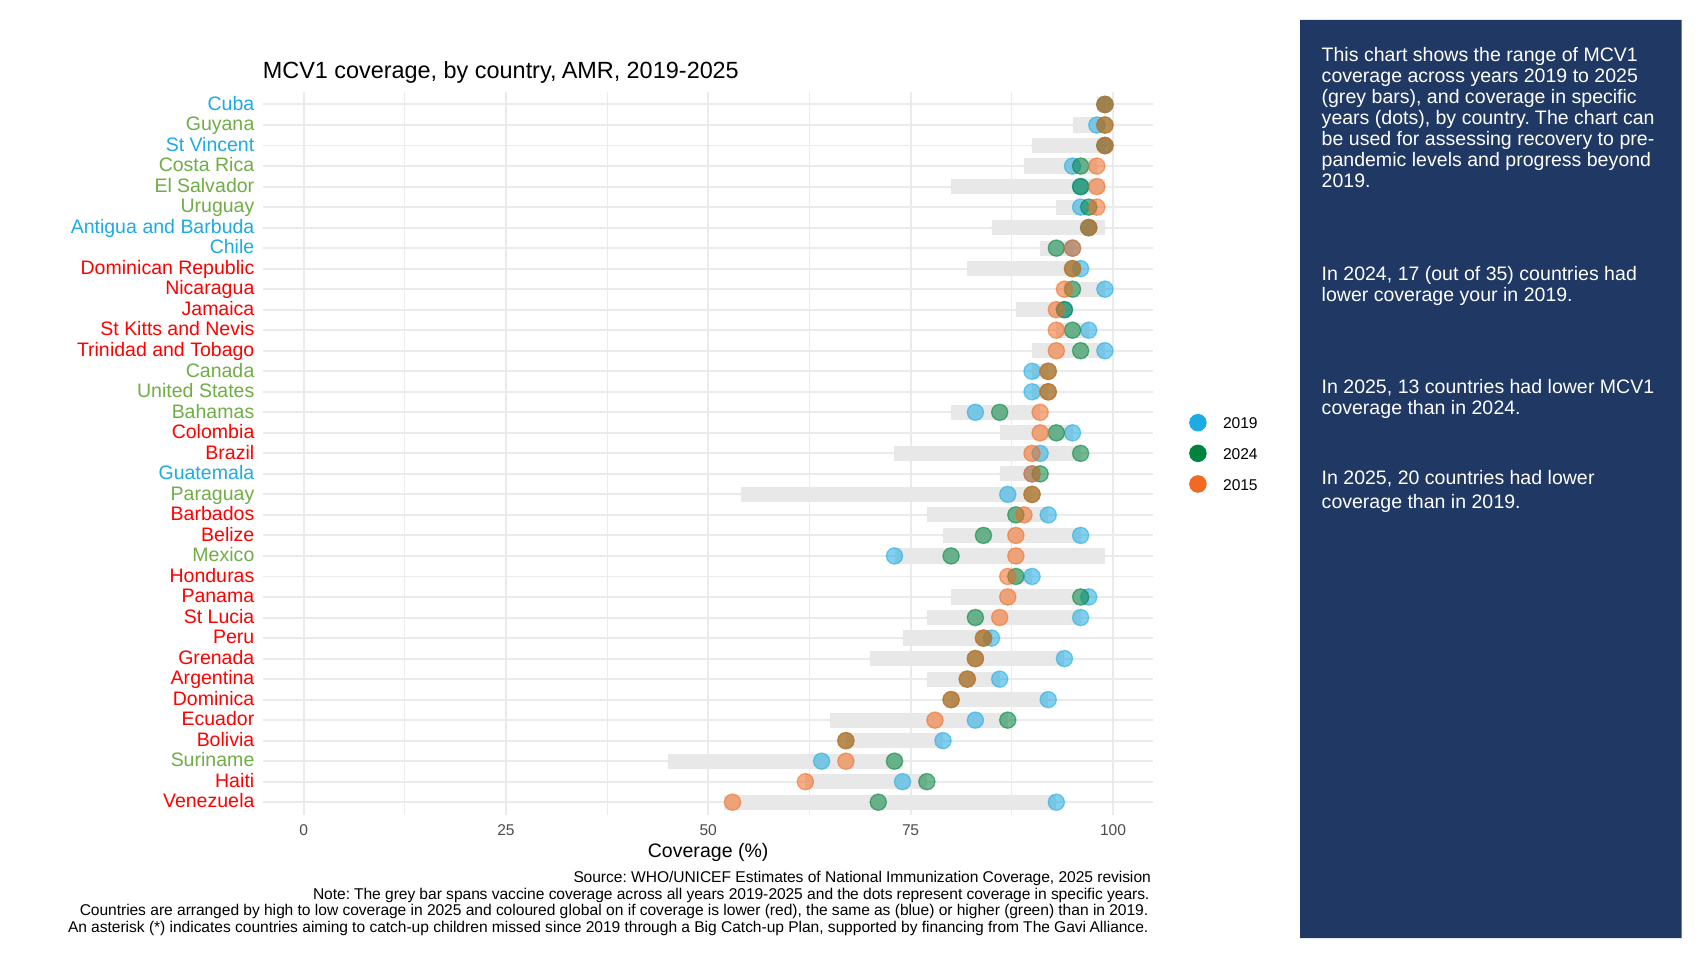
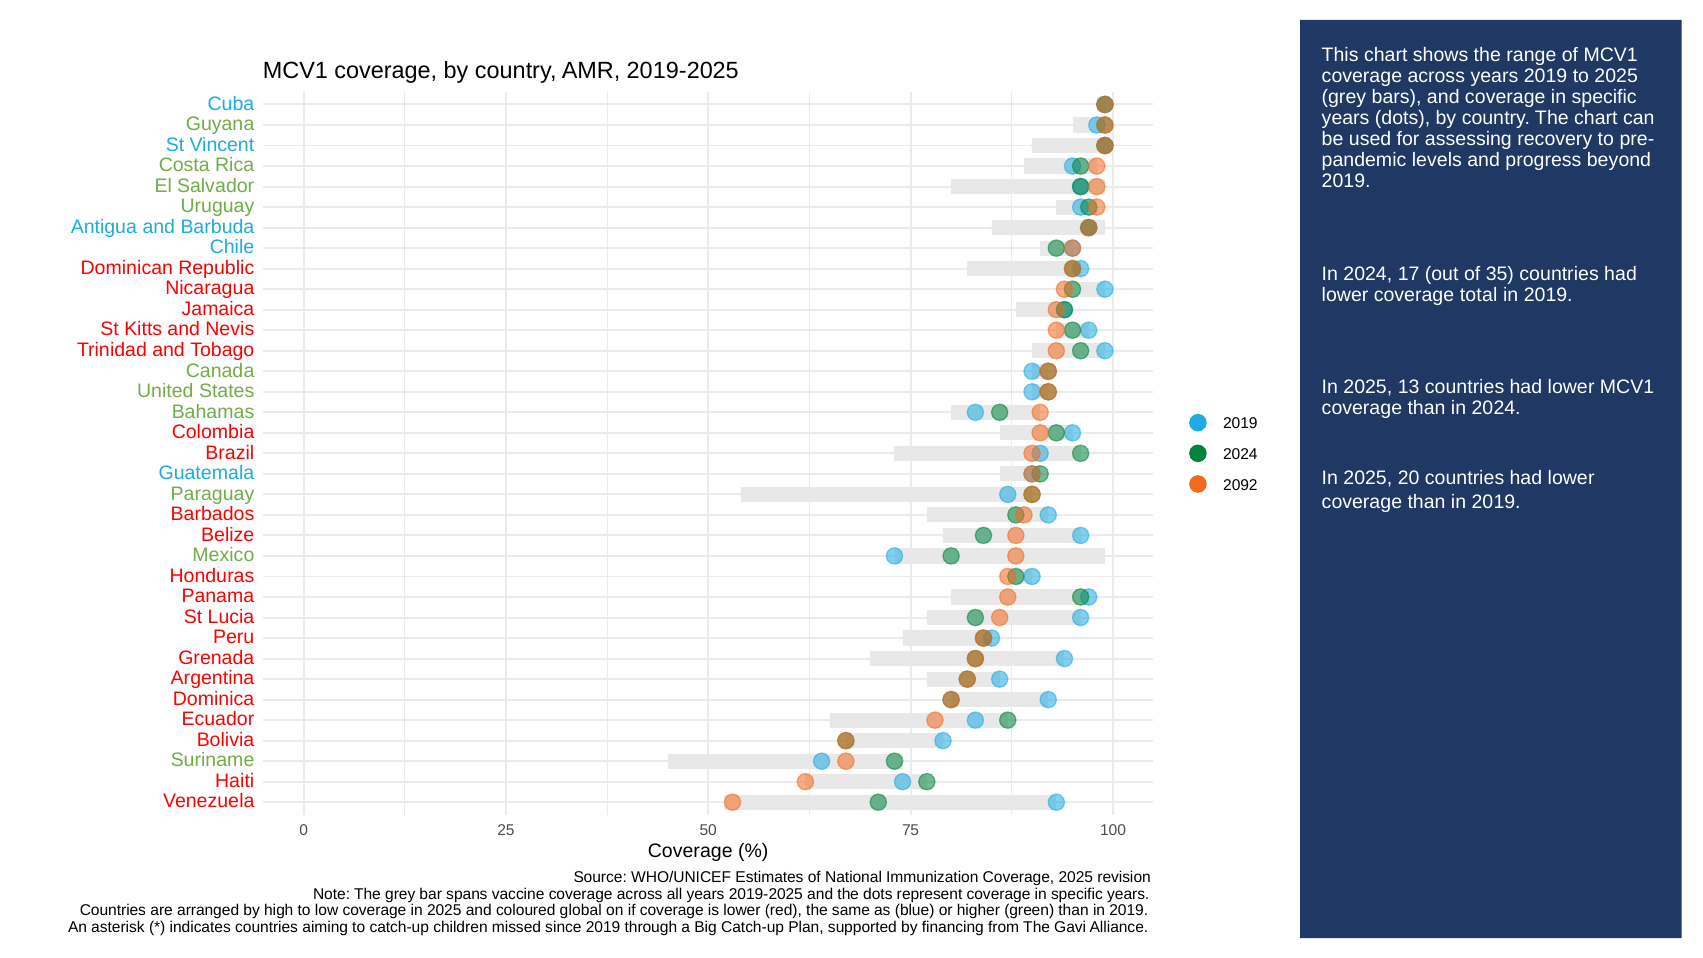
your: your -> total (1479, 295)
2015: 2015 -> 2092 (1240, 485)
